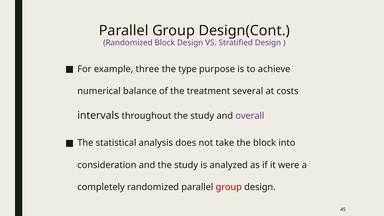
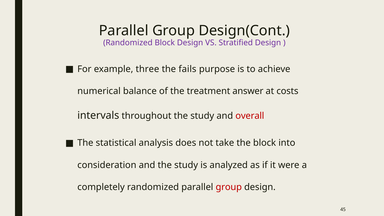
type: type -> fails (187, 69)
several: several -> answer (248, 91)
overall colour: purple -> red (250, 116)
